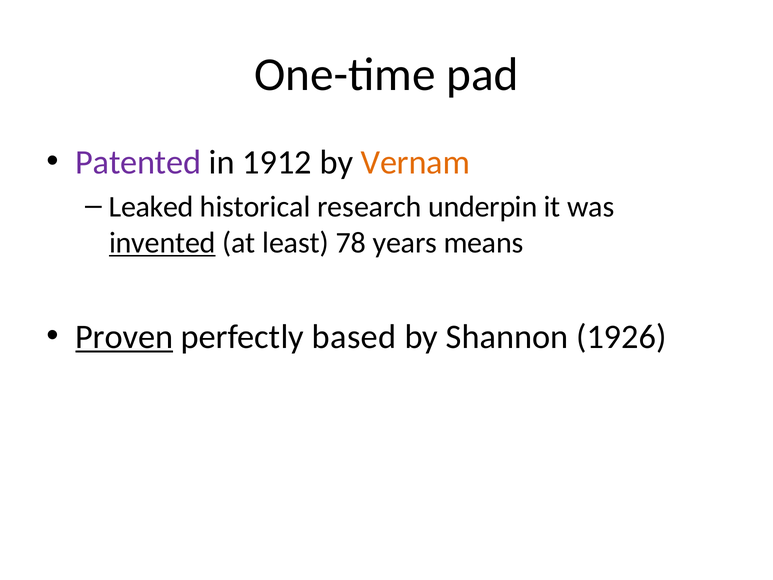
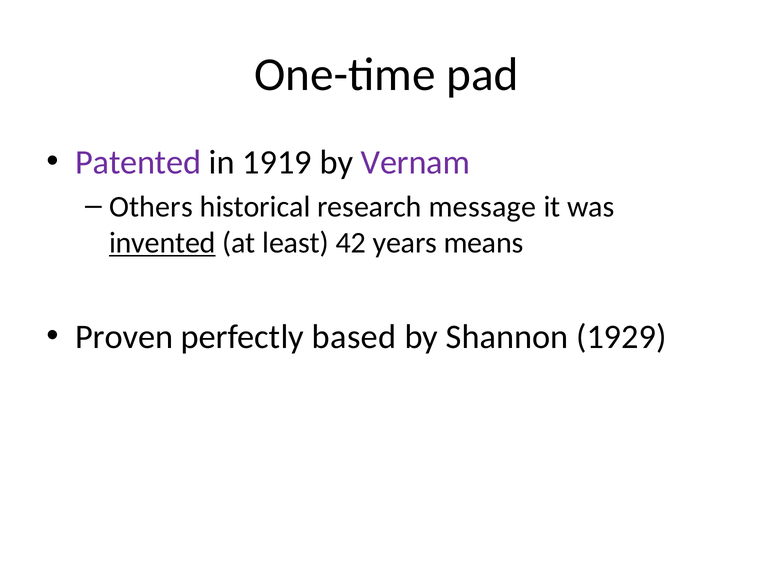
1912: 1912 -> 1919 (277, 162)
Vernam colour: orange -> purple (415, 162)
Leaked: Leaked -> Others (151, 207)
underpin: underpin -> message (482, 207)
78: 78 -> 42 (351, 243)
Proven underline: present -> none (124, 337)
1926: 1926 -> 1929 (621, 337)
